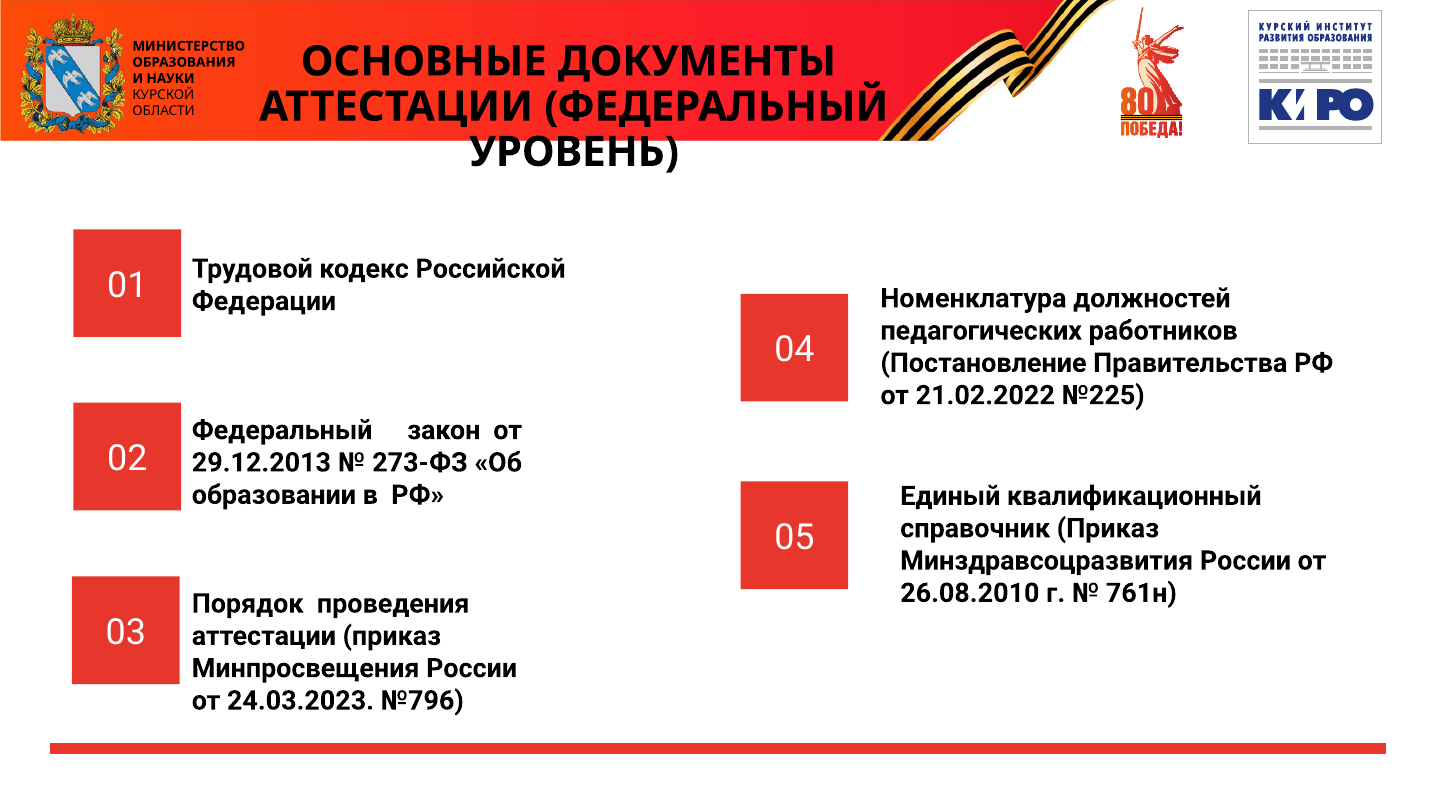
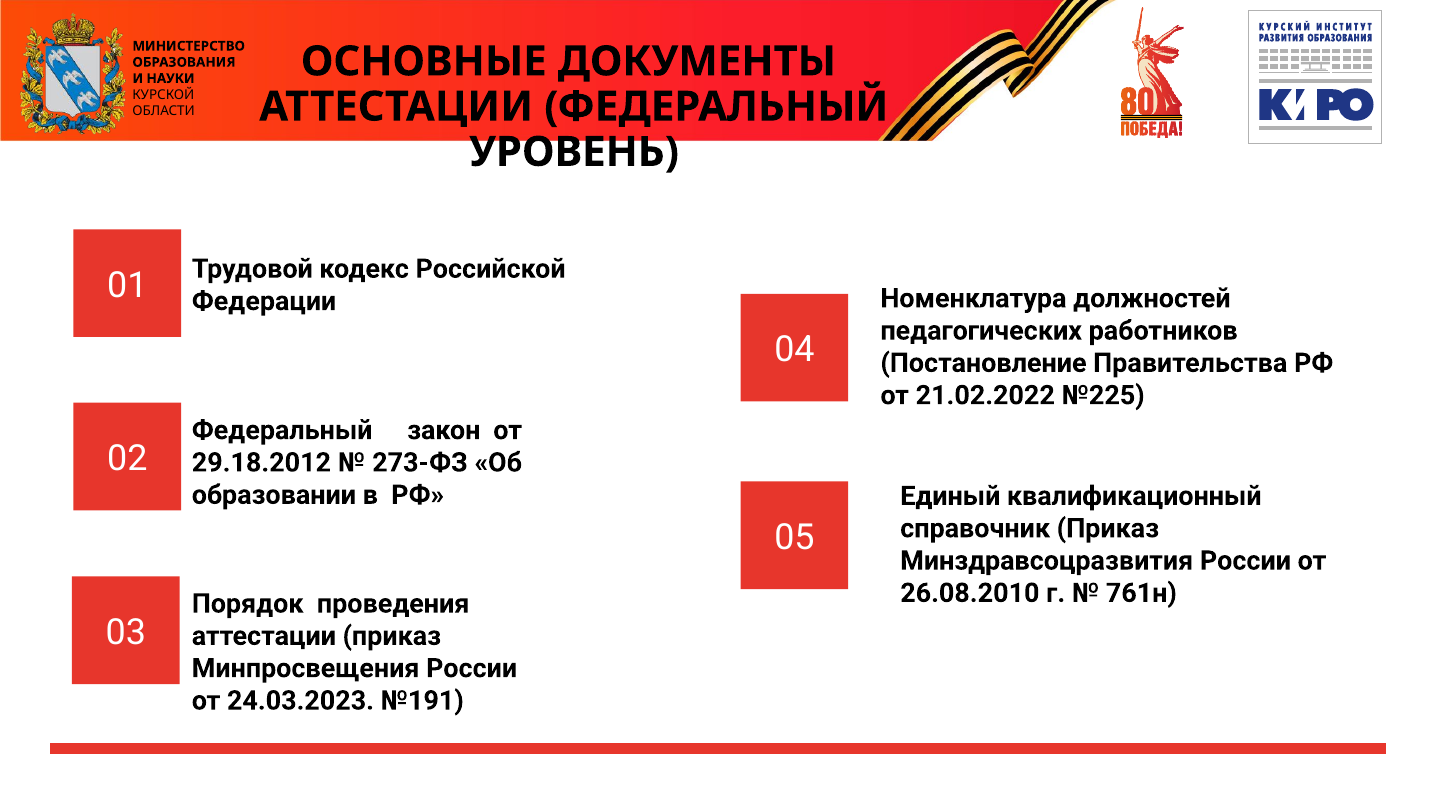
29.12.2013: 29.12.2013 -> 29.18.2012 (261, 462)
№796: №796 -> №191 (422, 700)
